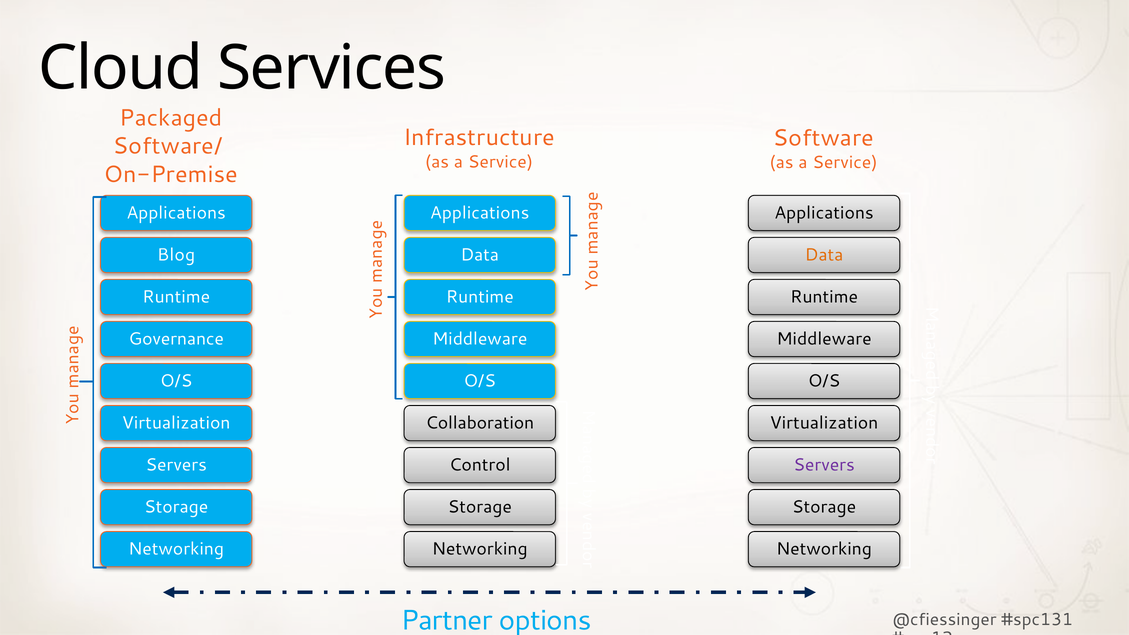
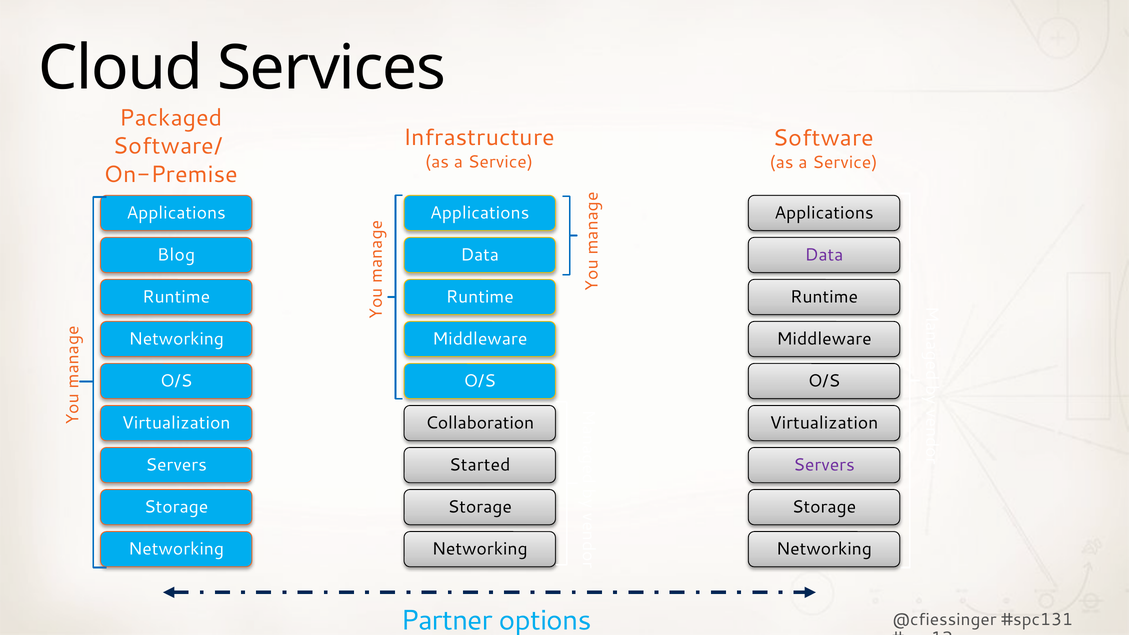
Data colour: orange -> purple (824, 255)
Governance: Governance -> Networking (176, 339)
Control: Control -> Started (480, 465)
